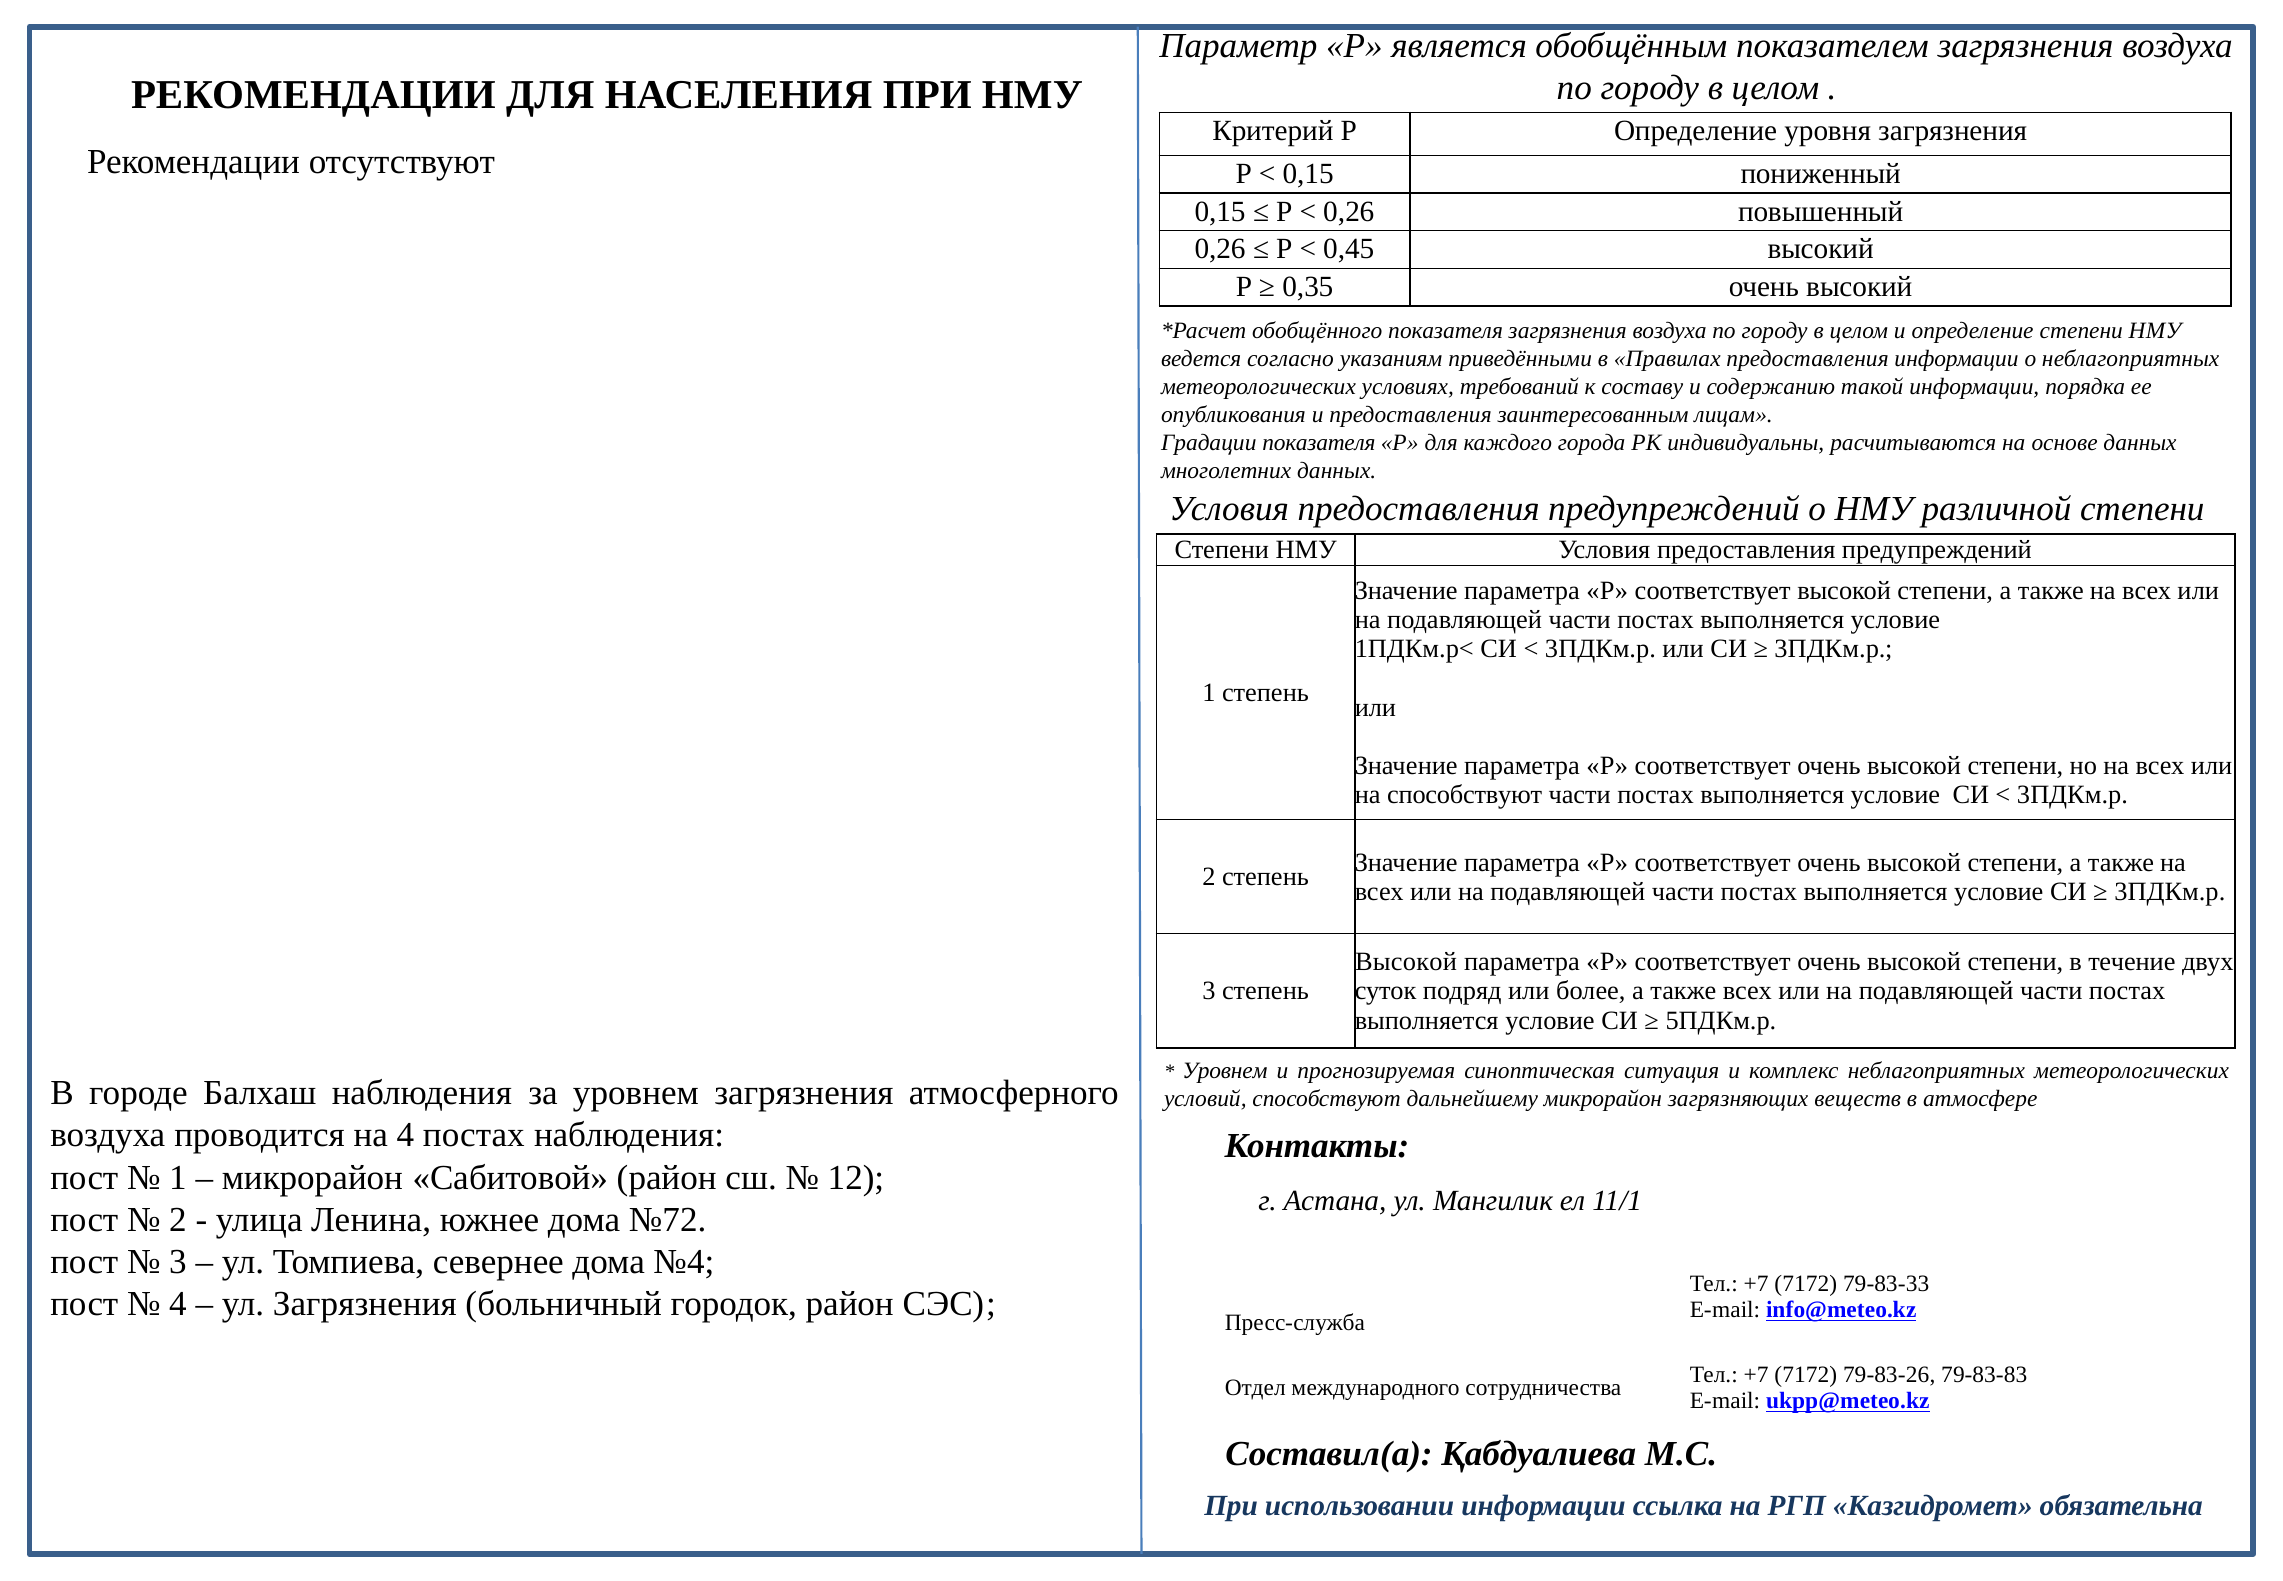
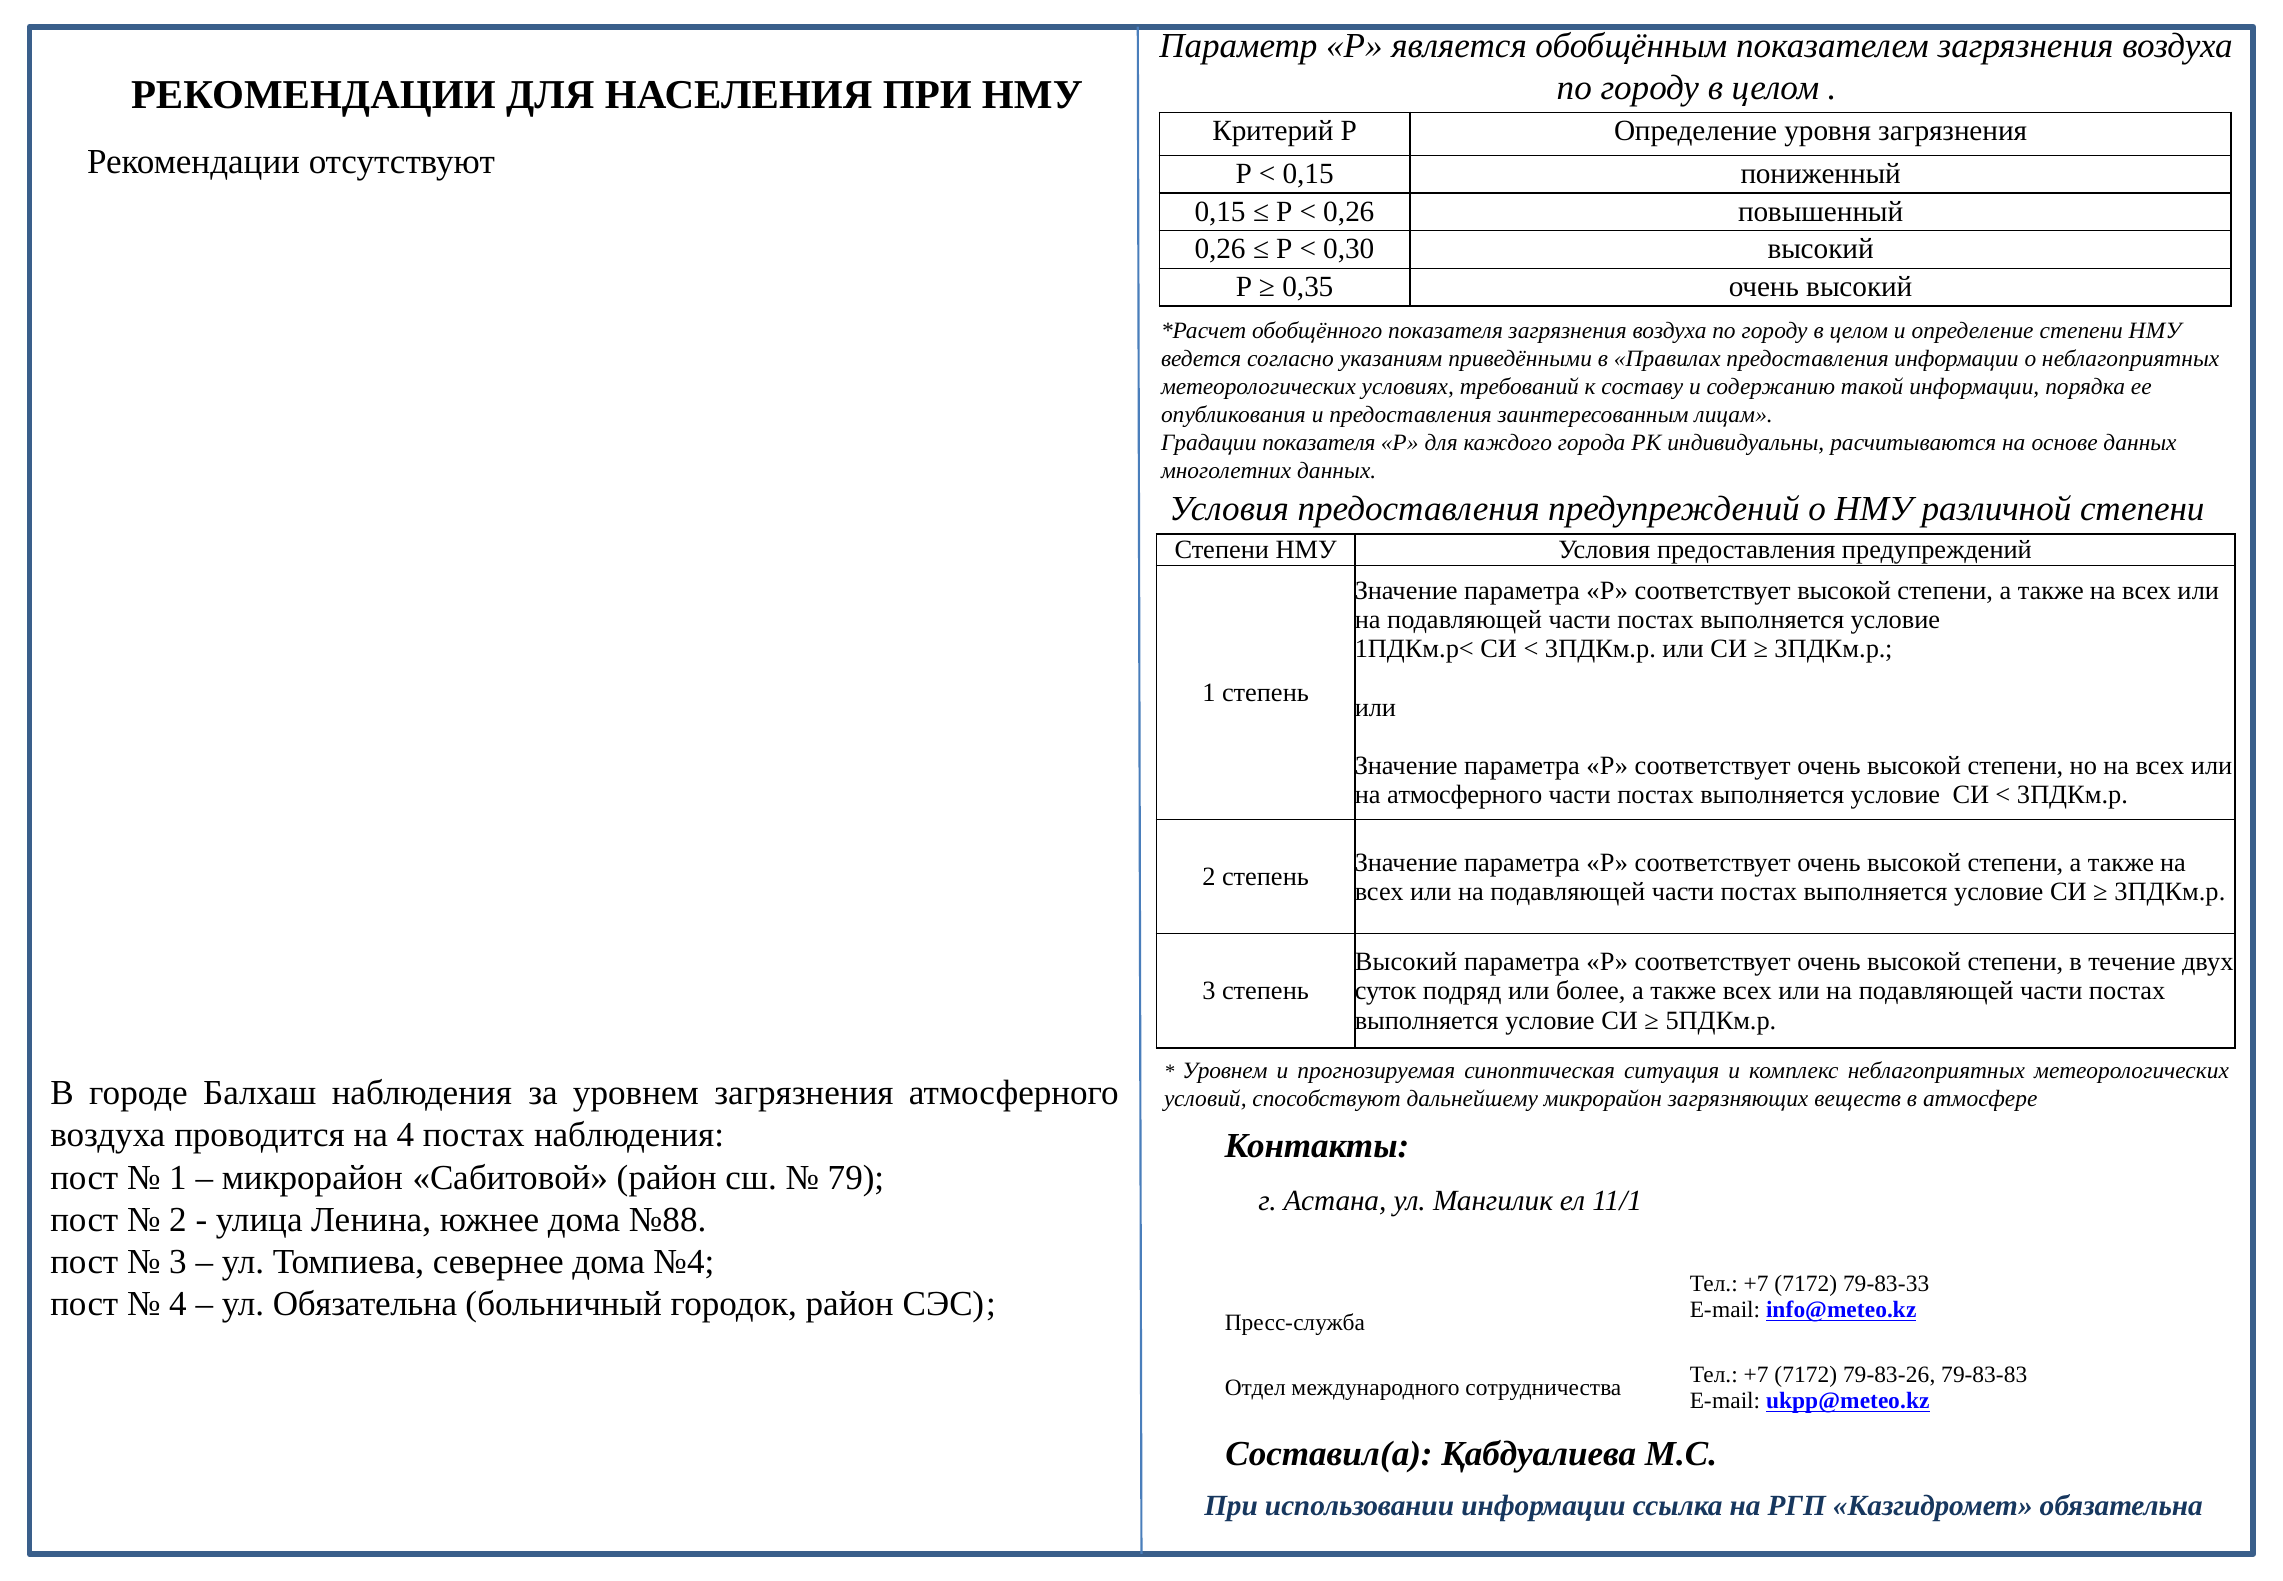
0,45: 0,45 -> 0,30 (1349, 249)
на способствуют: способствуют -> атмосферного (1465, 795)
Высокой: Высокой -> Высокий (1406, 962)
12: 12 -> 79 (856, 1177)
№72: №72 -> №88 (668, 1219)
ул Загрязнения: Загрязнения -> Обязательна (365, 1304)
